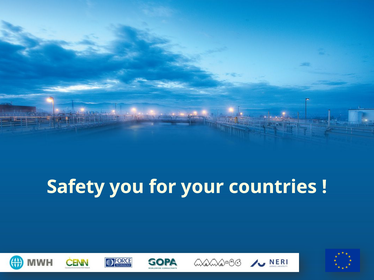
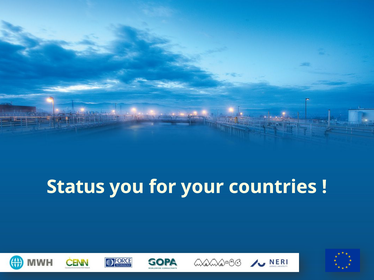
Safety: Safety -> Status (76, 187)
